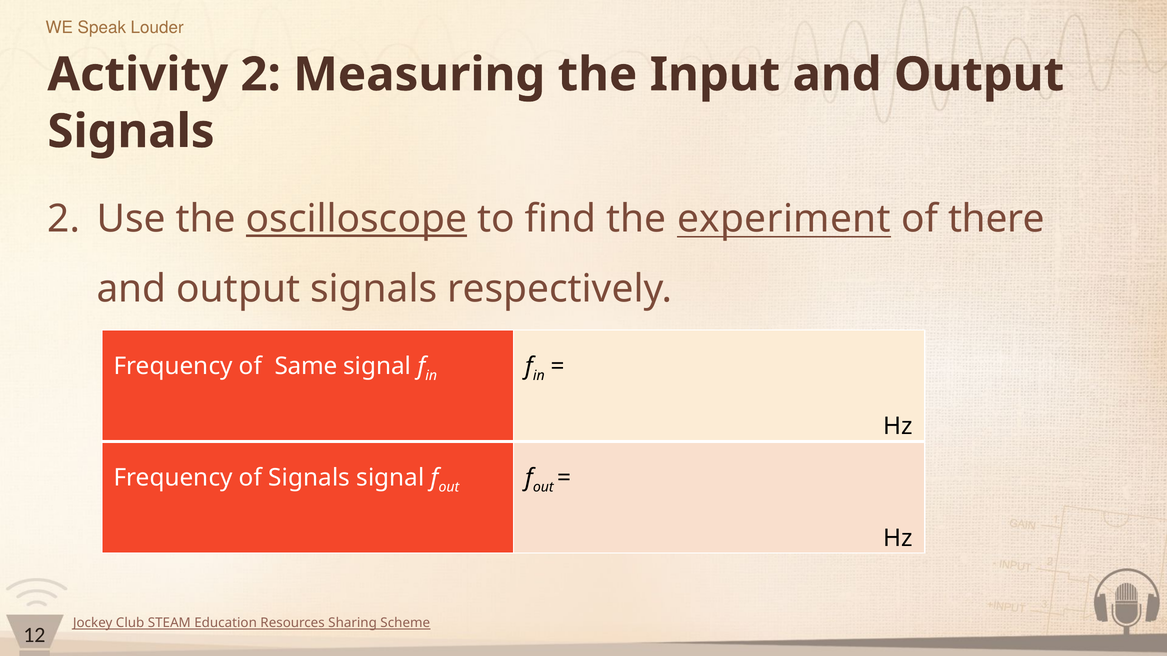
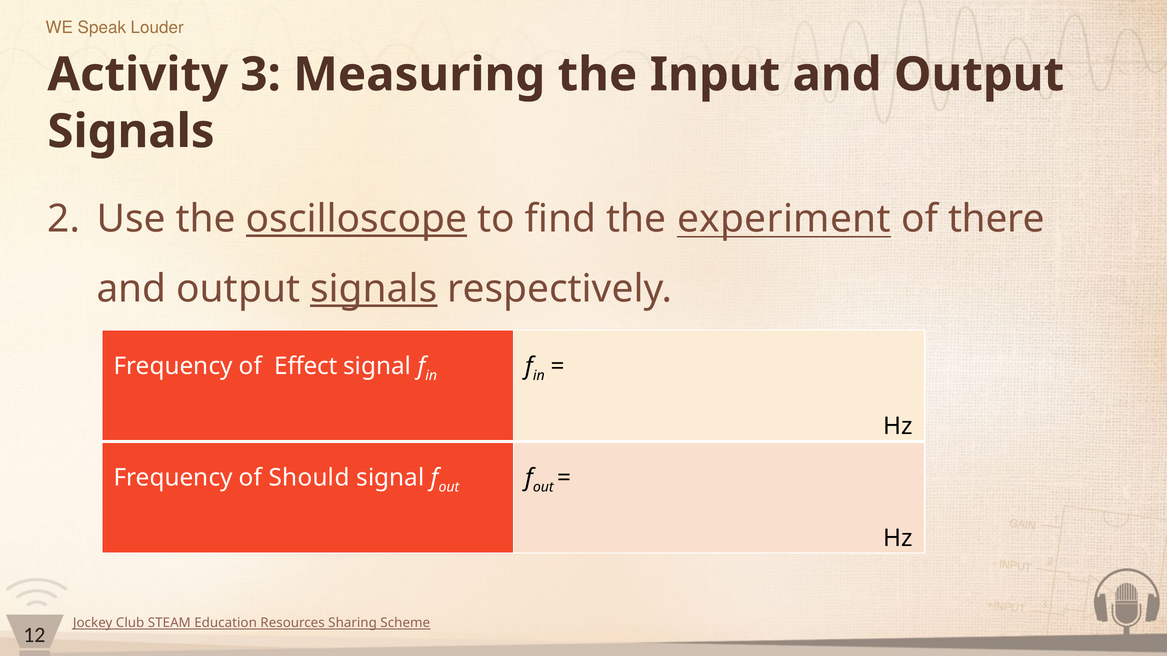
Activity 2: 2 -> 3 (261, 75)
signals underline: none -> present (374, 289)
Same: Same -> Effect (306, 366)
of Signals: Signals -> Should (309, 478)
